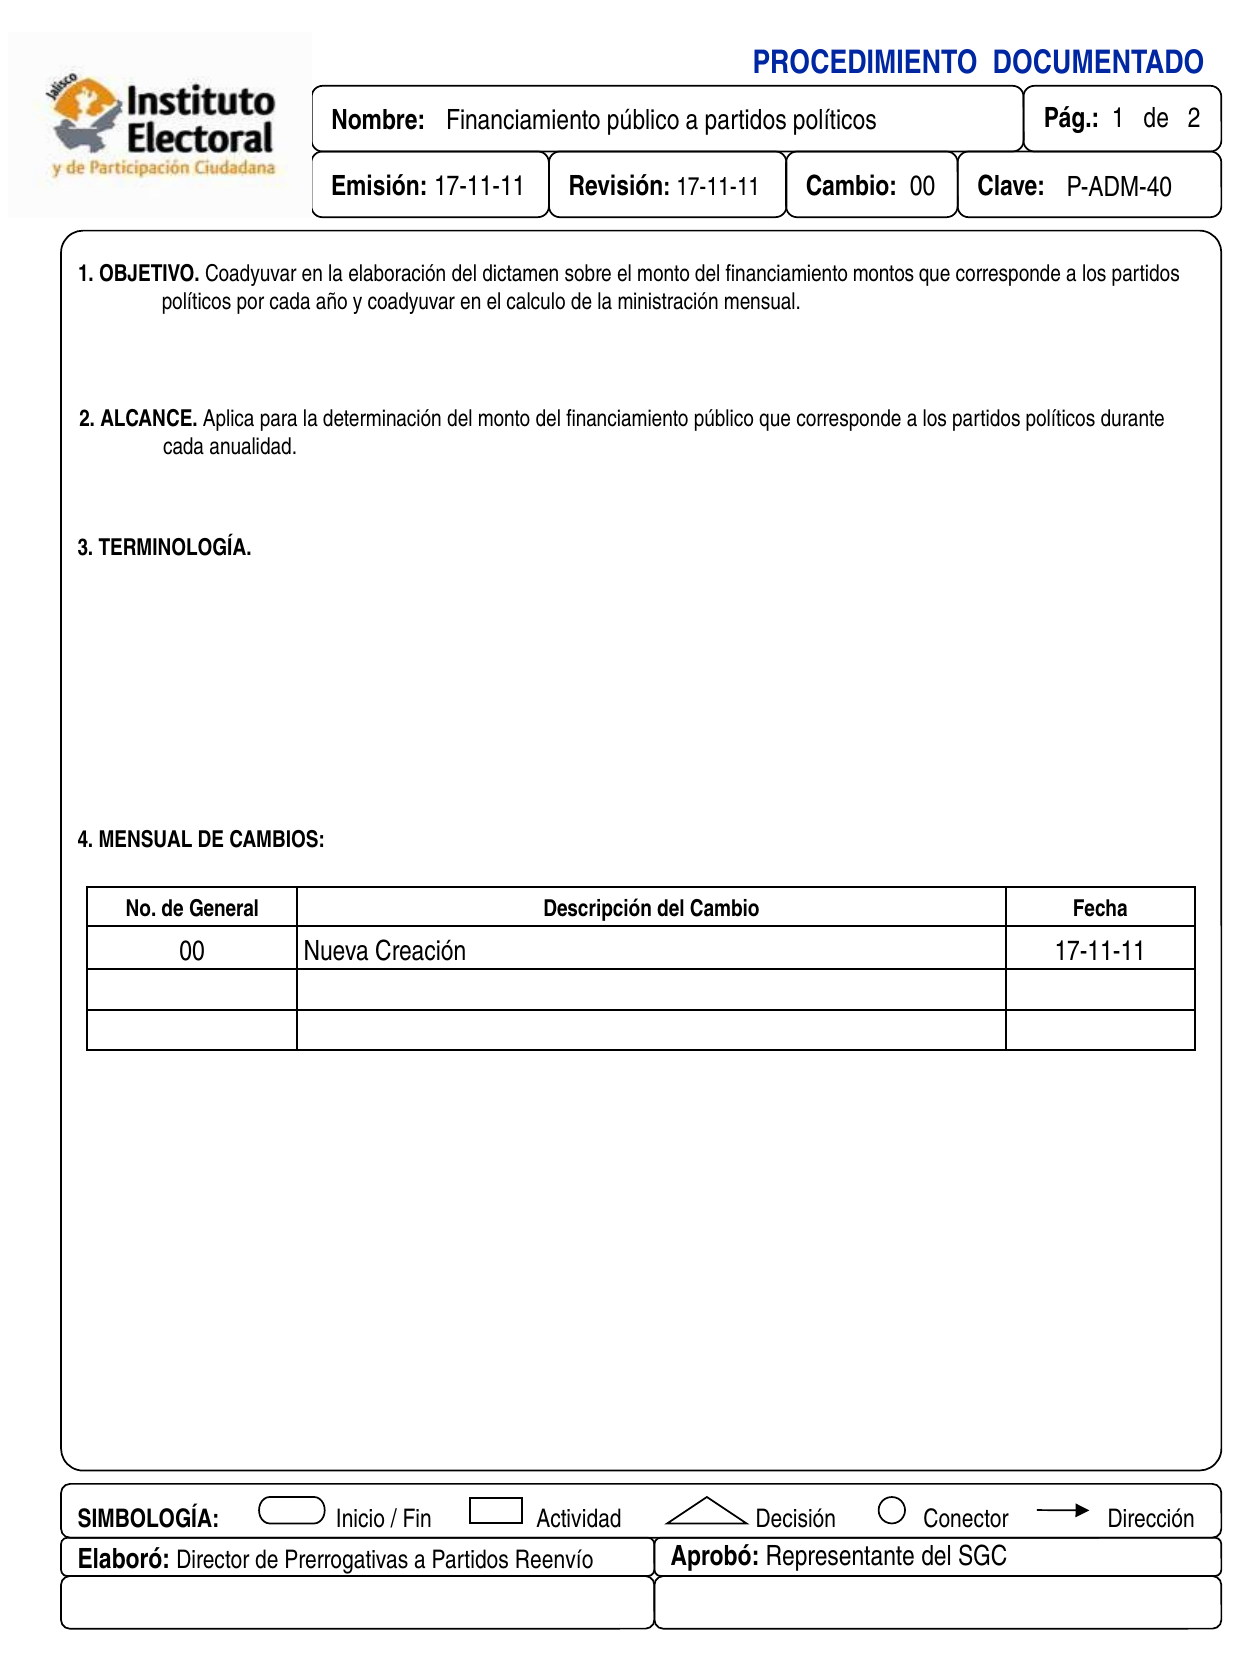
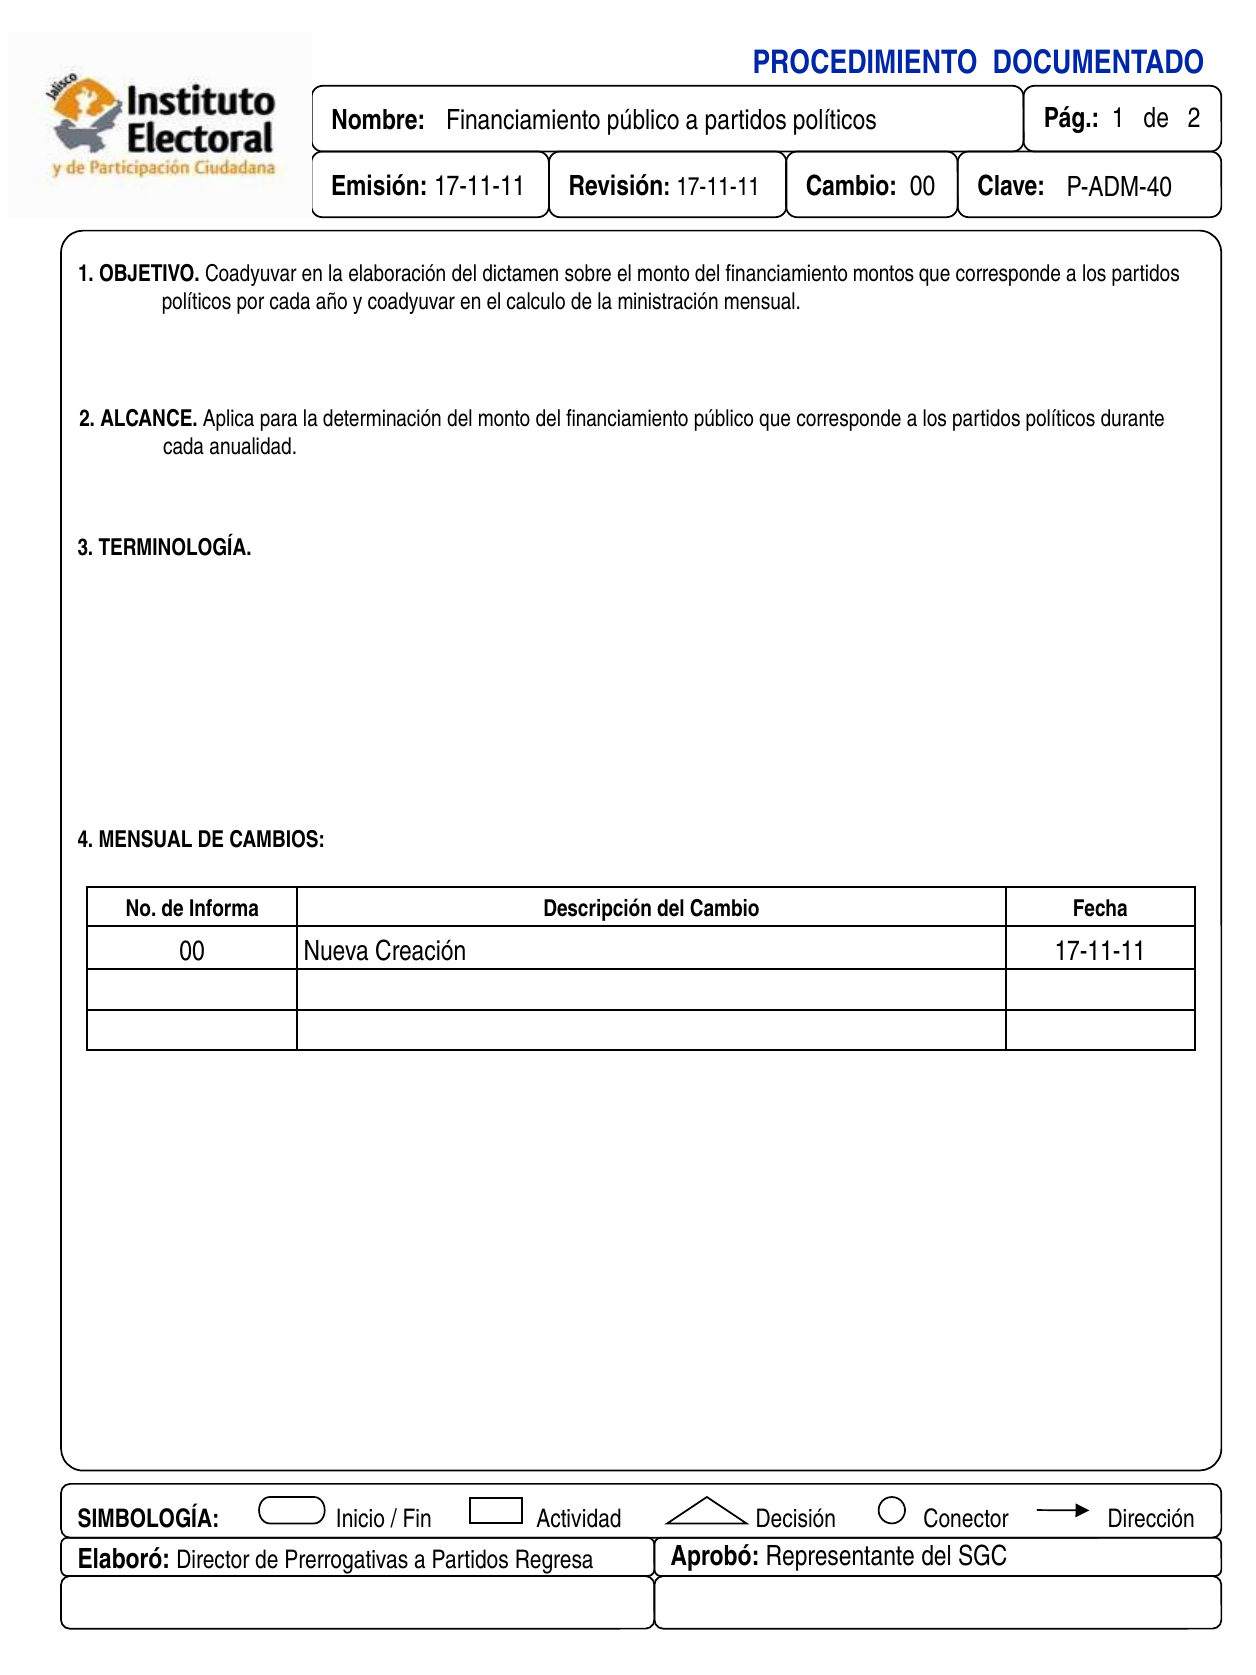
General: General -> Informa (224, 908)
Reenvío: Reenvío -> Regresa (554, 1559)
